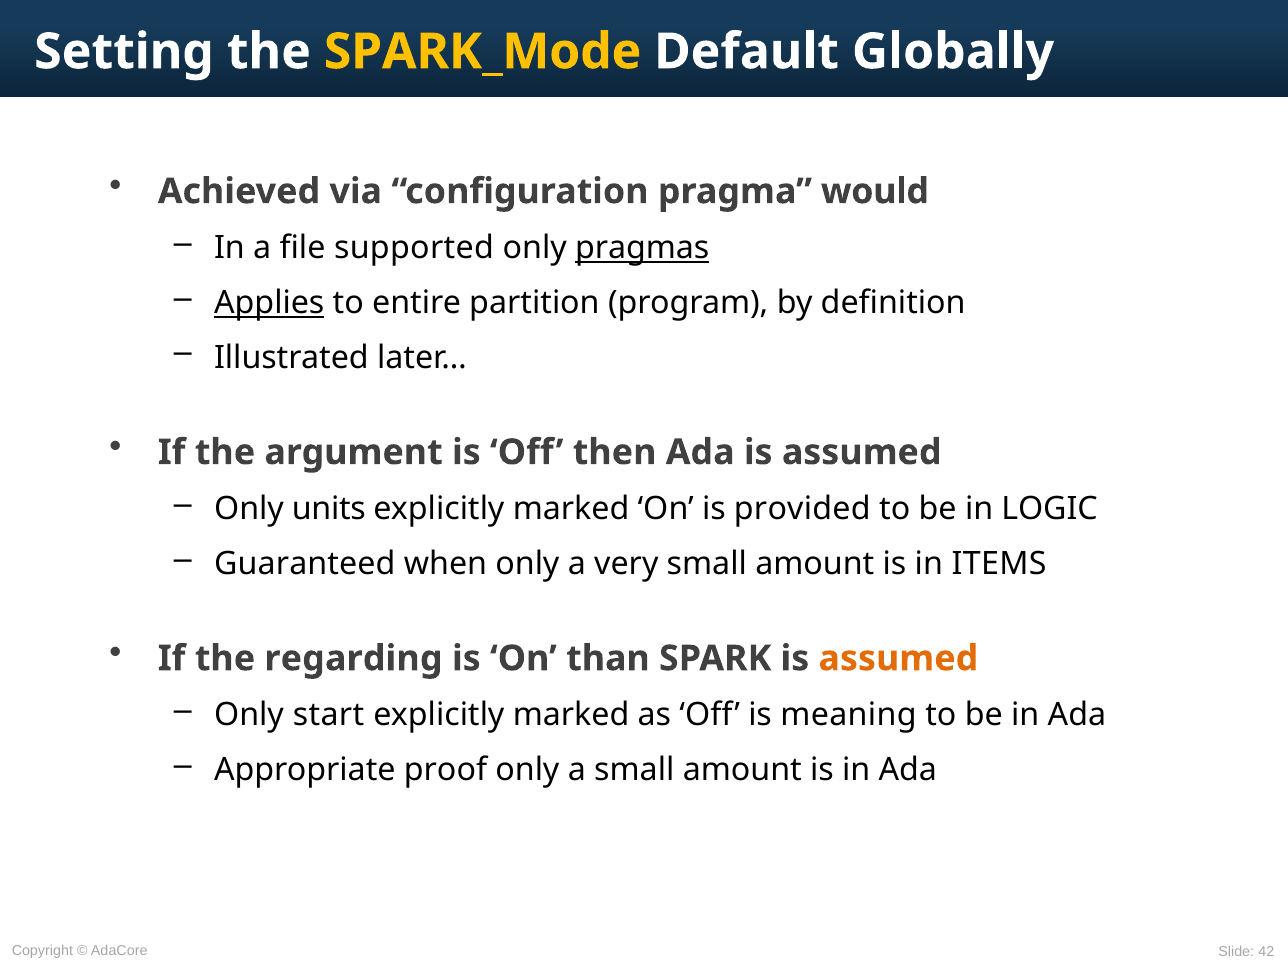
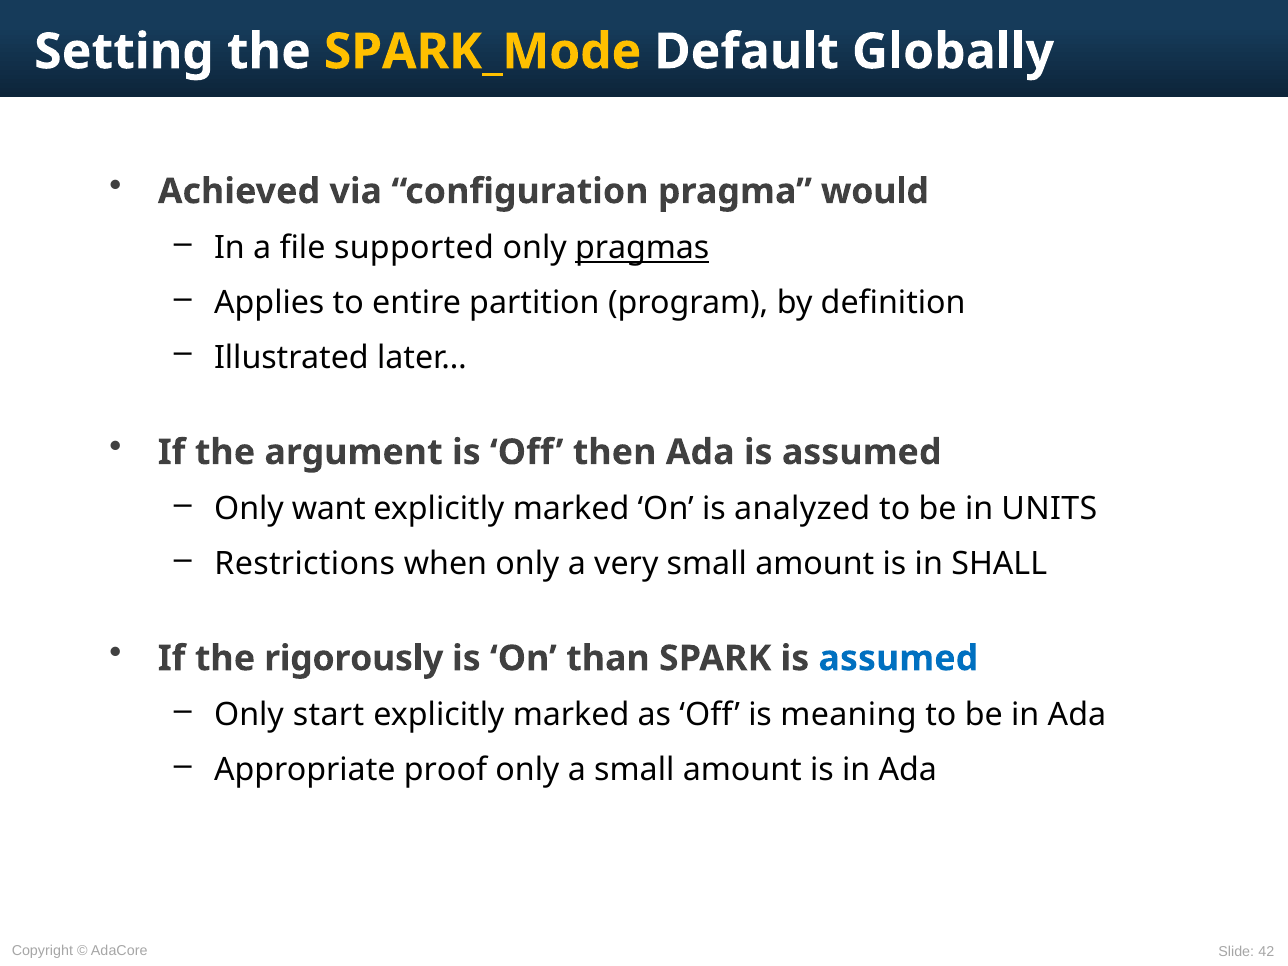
Applies underline: present -> none (269, 303)
units: units -> want (329, 509)
provided: provided -> analyzed (802, 509)
LOGIC: LOGIC -> UNITS (1049, 509)
Guaranteed: Guaranteed -> Restrictions (305, 564)
ITEMS: ITEMS -> SHALL (999, 564)
regarding: regarding -> rigorously (354, 658)
assumed colour: orange -> blue (898, 658)
